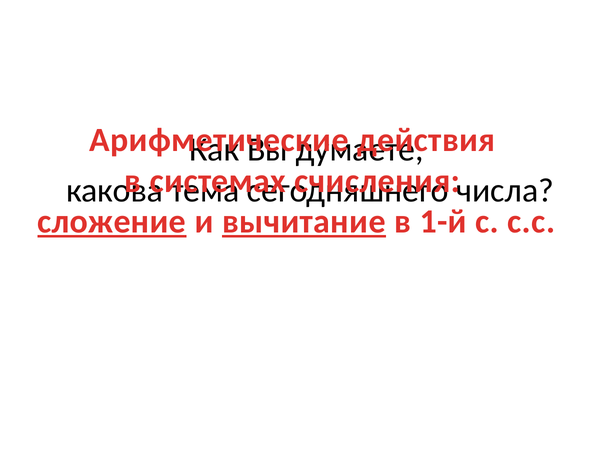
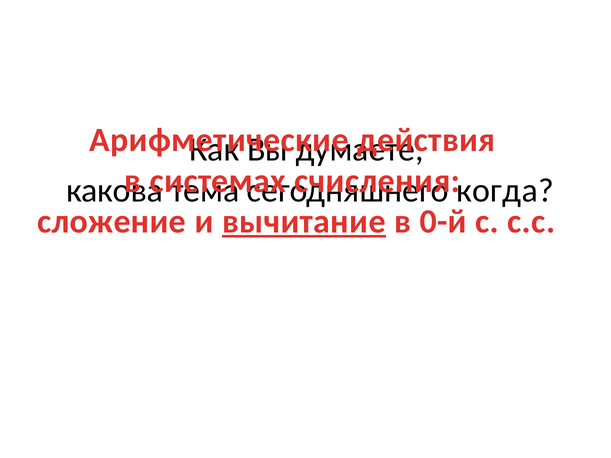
числа: числа -> когда (505, 191)
сложение underline: present -> none (112, 222)
1-й: 1-й -> 0-й (443, 222)
